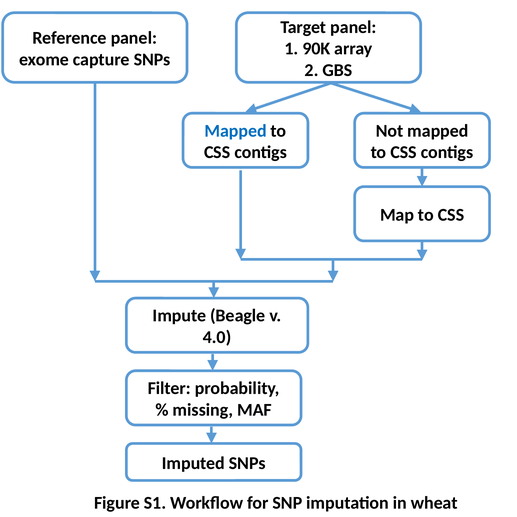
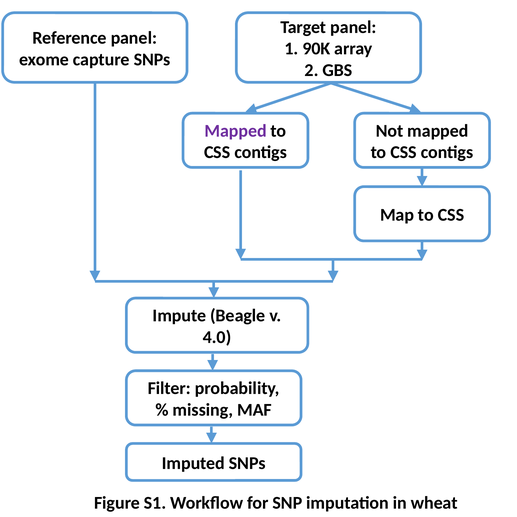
Mapped colour: blue -> purple (236, 131)
